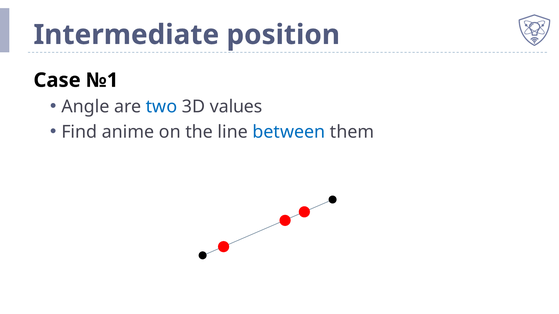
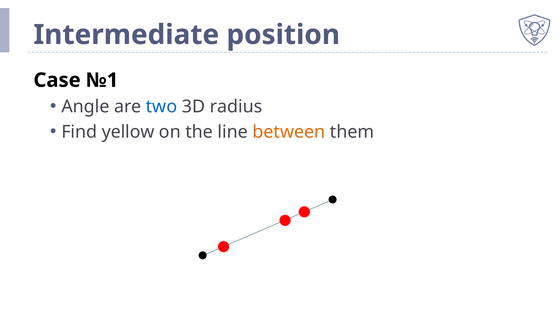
values: values -> radius (236, 107)
anime: anime -> yellow (128, 132)
between colour: blue -> orange (289, 132)
